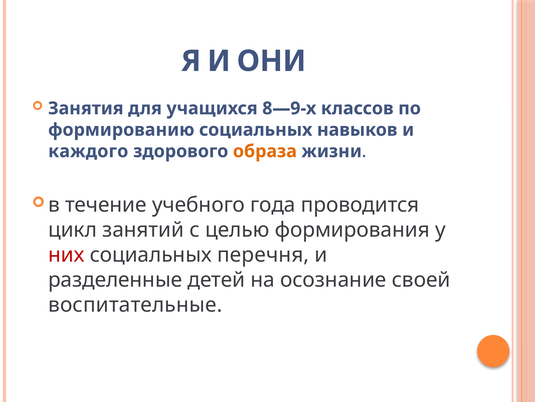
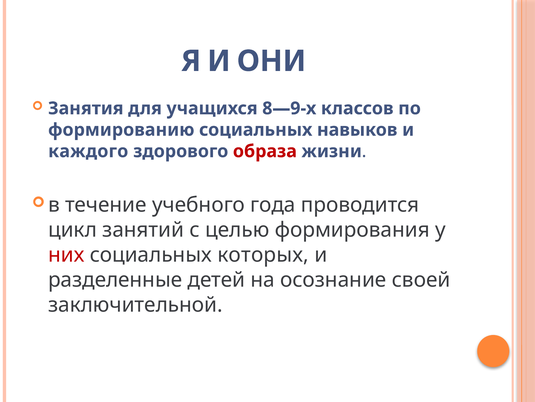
образа colour: orange -> red (265, 151)
перечня: перечня -> которых (263, 255)
воспитательные: воспитательные -> заключительной (135, 304)
